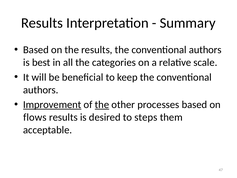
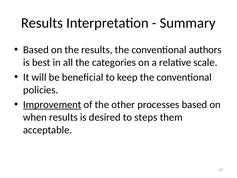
authors: authors -> policies (41, 90)
the underline: present -> none (102, 105)
flows: flows -> when (35, 117)
